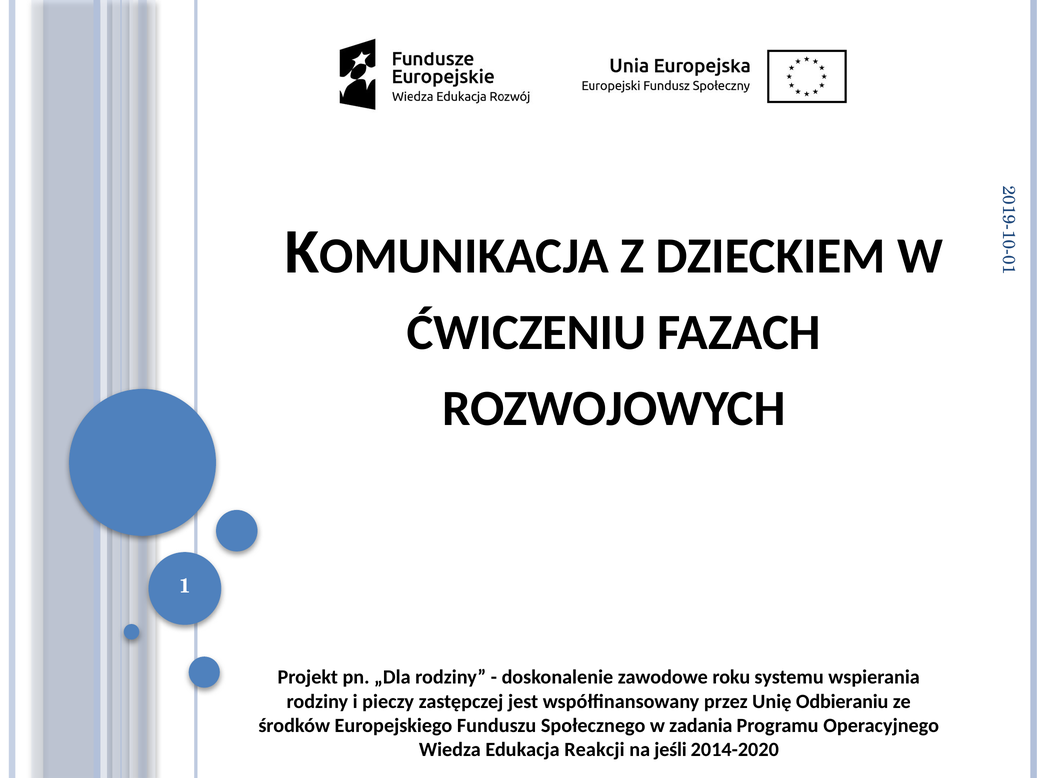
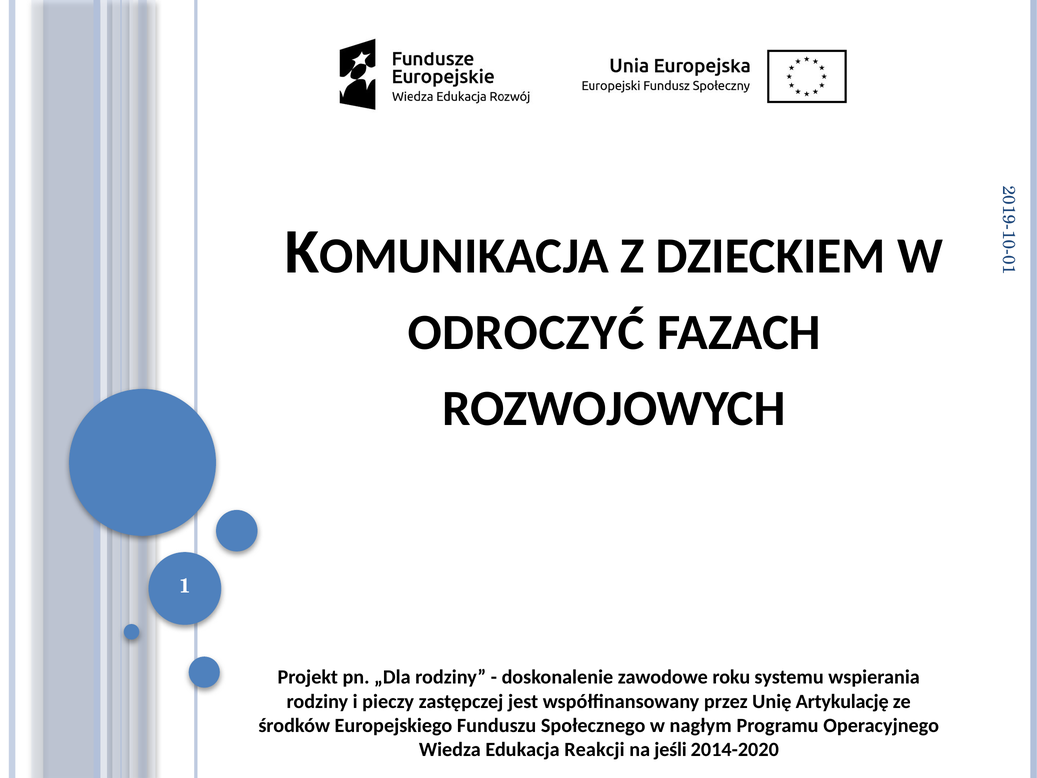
ĆWICZENIU: ĆWICZENIU -> ODROCZYĆ (526, 332)
Odbieraniu: Odbieraniu -> Artykulację (842, 701)
zadania: zadania -> nagłym (701, 725)
